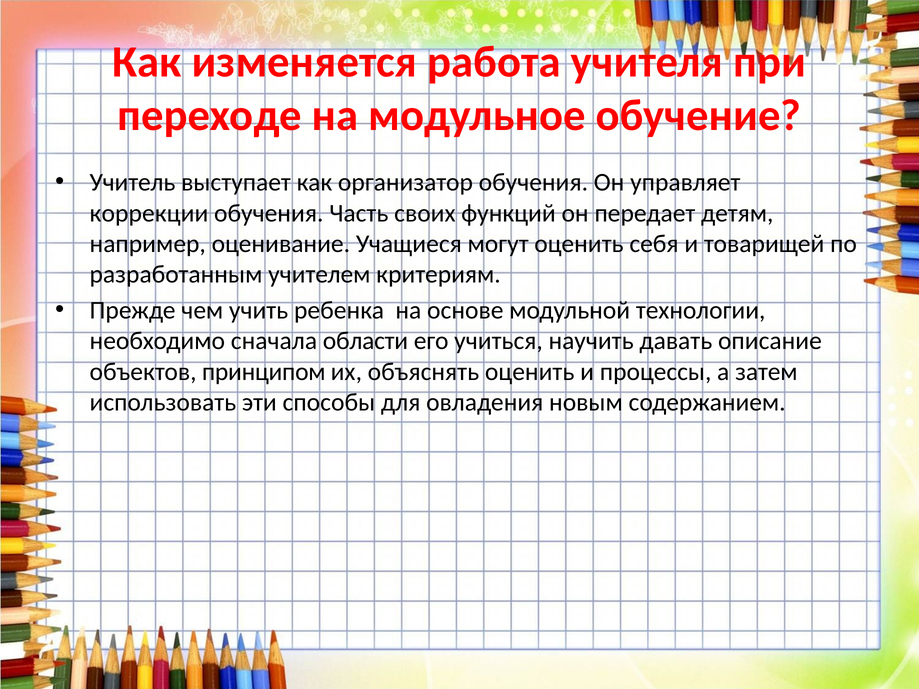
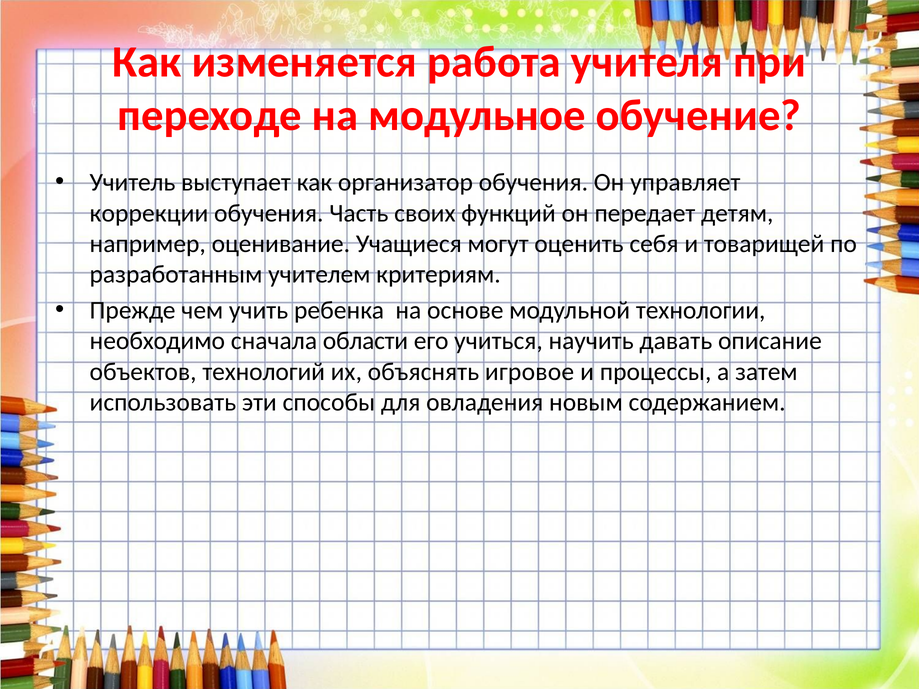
принципом: принципом -> технологий (264, 372)
объяснять оценить: оценить -> игровое (530, 372)
